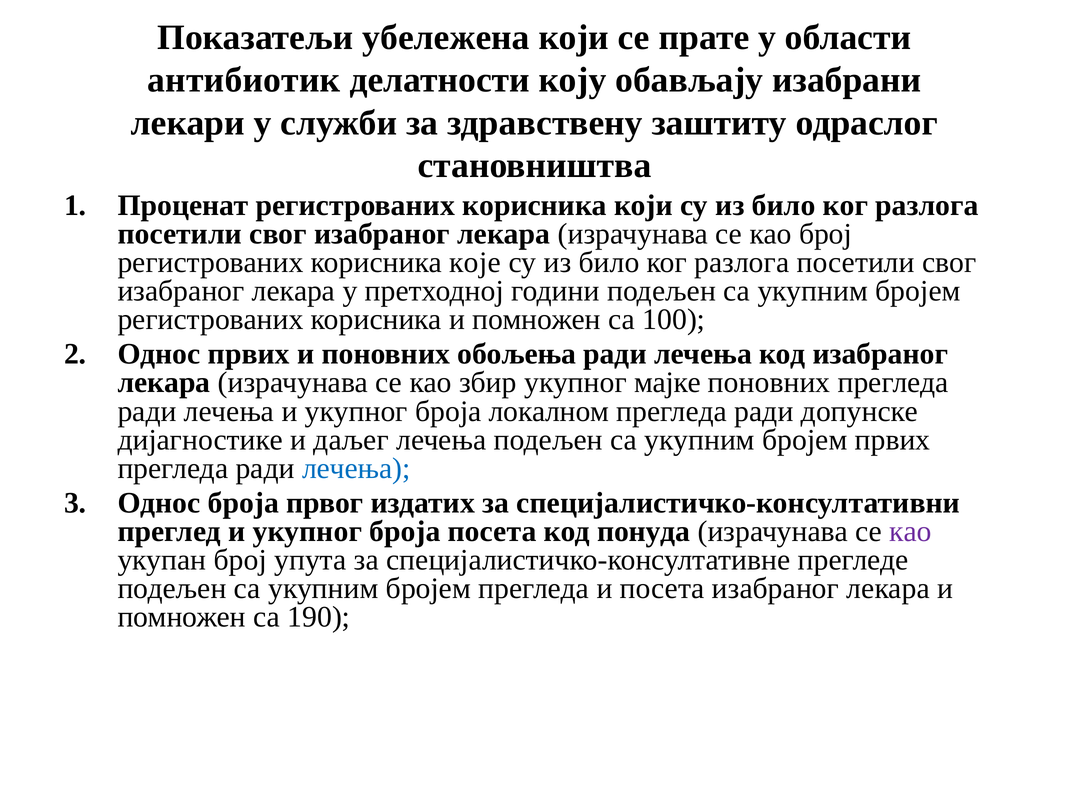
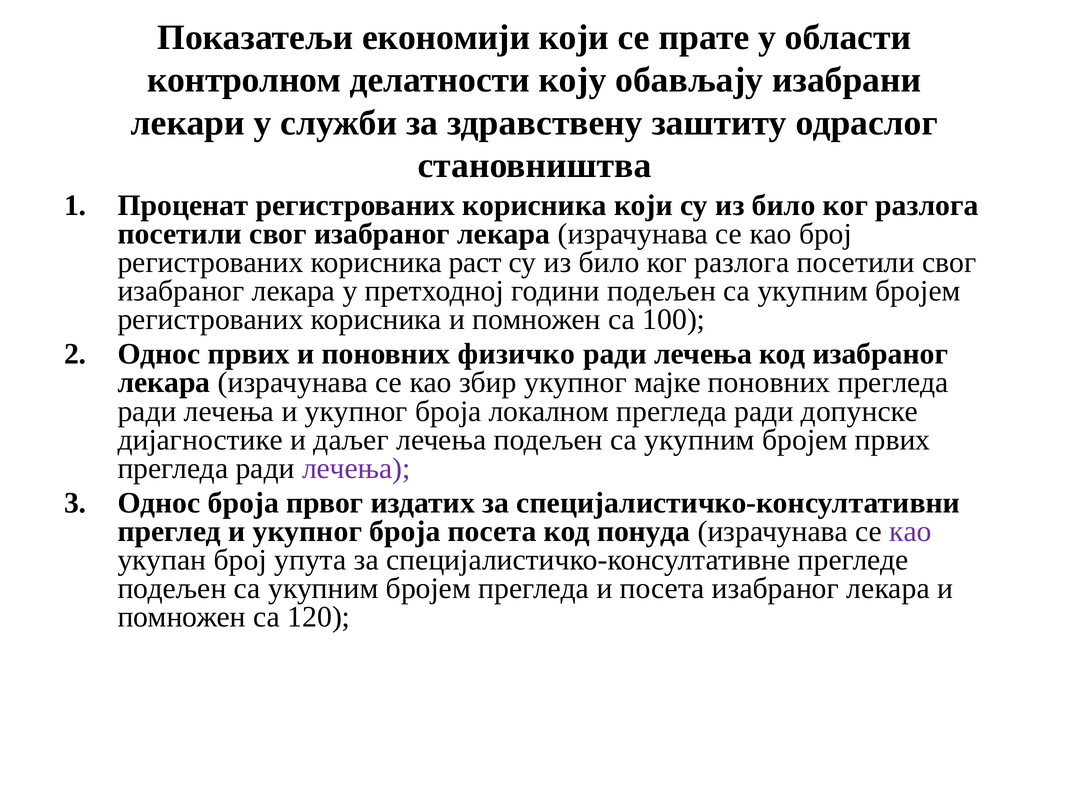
убележена: убележена -> економији (446, 37)
антибиотик: антибиотик -> контролном (244, 80)
које: које -> раст (475, 262)
обољења: обољења -> физичко (516, 354)
лечења colour: blue -> purple (356, 468)
190: 190 -> 120 (319, 617)
